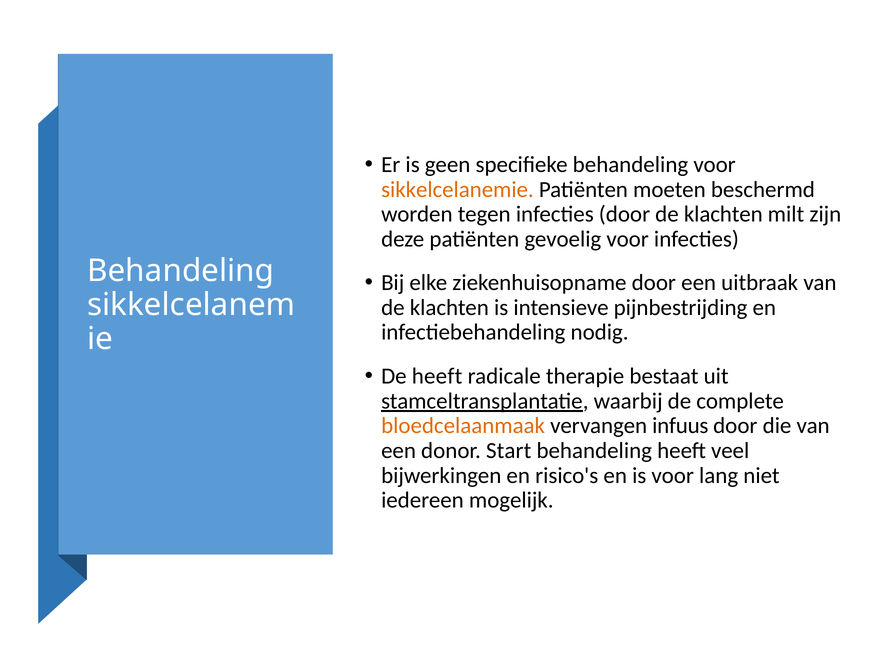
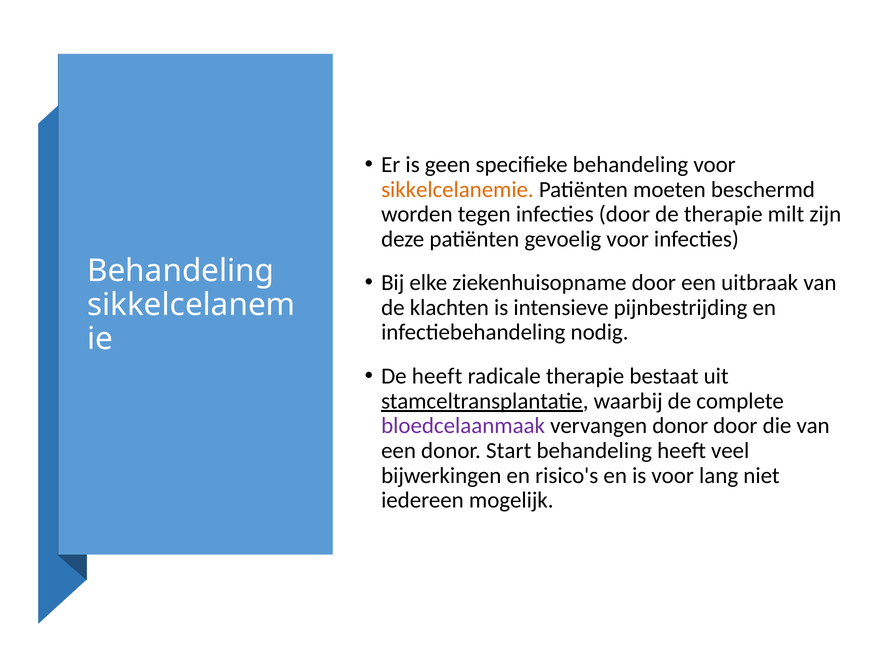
door de klachten: klachten -> therapie (723, 214)
bloedcelaanmaak colour: orange -> purple (463, 426)
vervangen infuus: infuus -> donor (680, 426)
